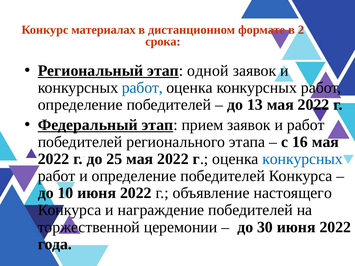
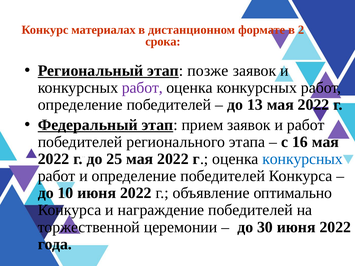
одной: одной -> позже (208, 71)
работ colour: blue -> purple (142, 88)
настоящего: настоящего -> оптимально (293, 193)
